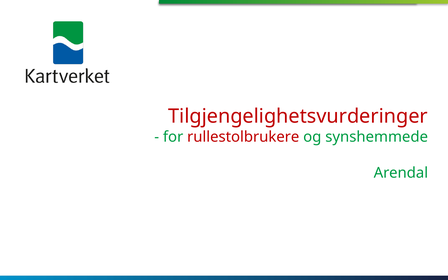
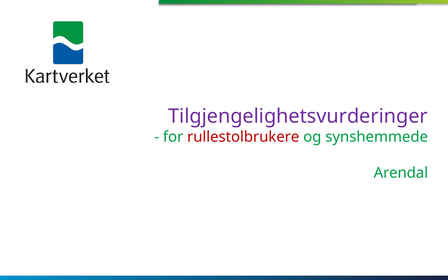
Tilgjengelighetsvurderinger colour: red -> purple (298, 116)
